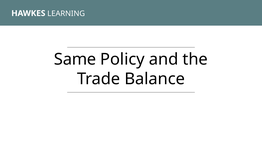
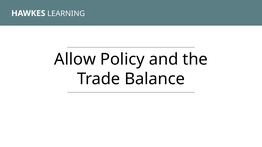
Same: Same -> Allow (75, 59)
